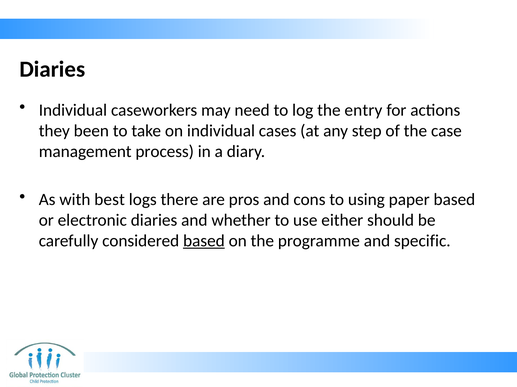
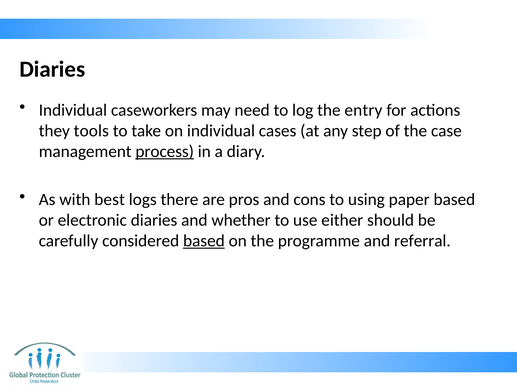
been: been -> tools (91, 131)
process underline: none -> present (165, 152)
specific: specific -> referral (422, 241)
